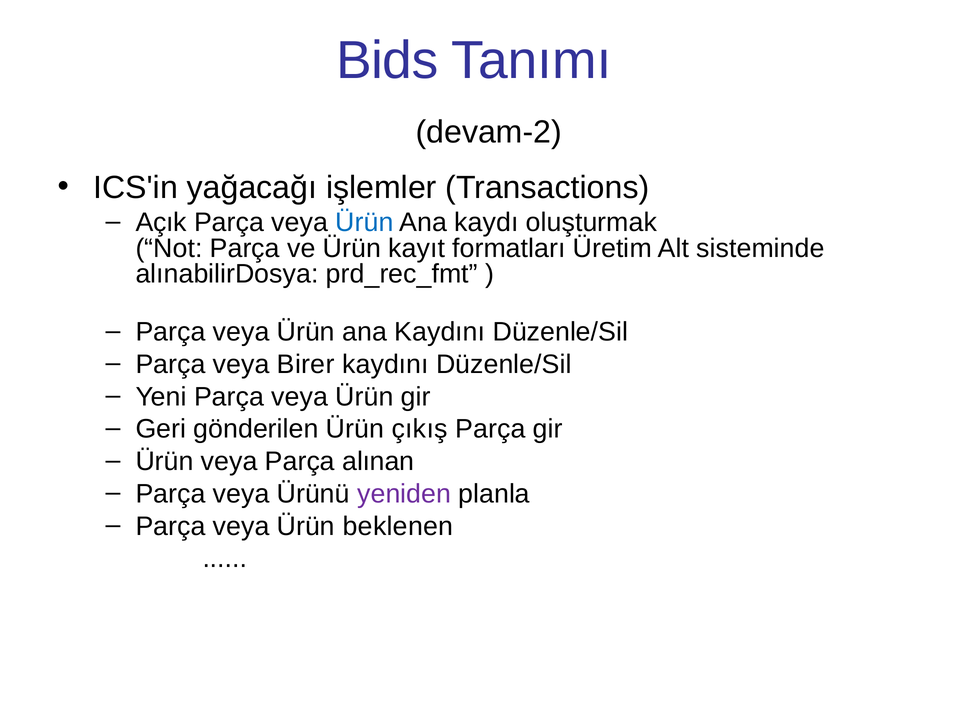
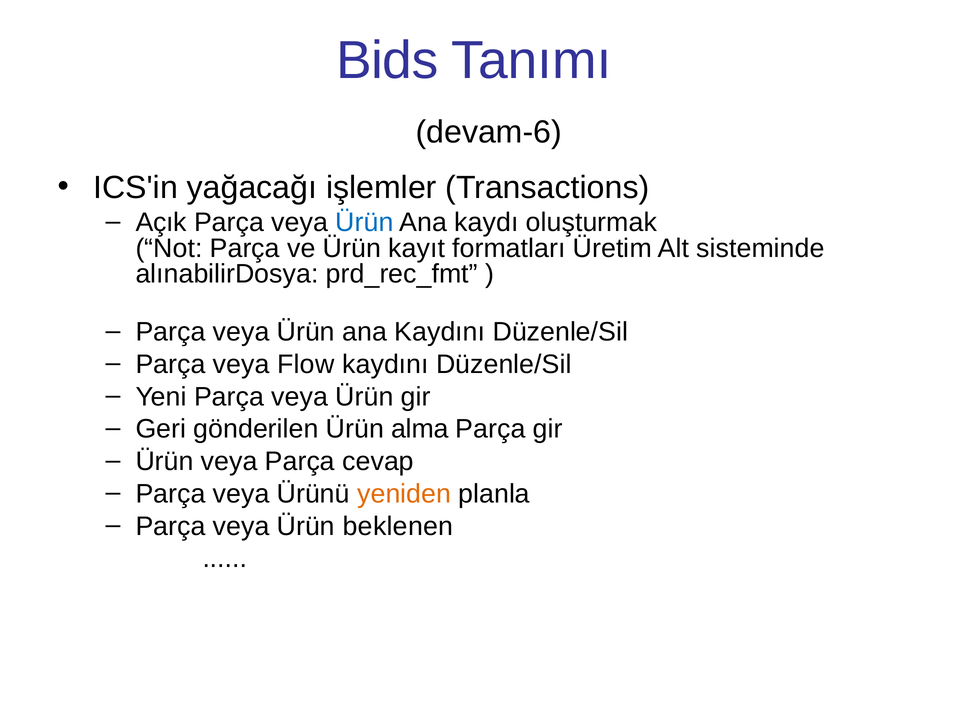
devam-2: devam-2 -> devam-6 (489, 132)
Birer: Birer -> Flow (306, 365)
çıkış: çıkış -> alma (420, 429)
alınan: alınan -> cevap (378, 462)
yeniden colour: purple -> orange (404, 494)
